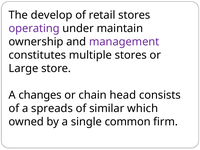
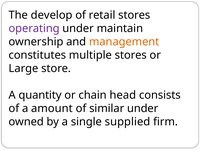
management colour: purple -> orange (124, 42)
changes: changes -> quantity (40, 95)
spreads: spreads -> amount (52, 108)
similar which: which -> under (143, 108)
common: common -> supplied (128, 122)
